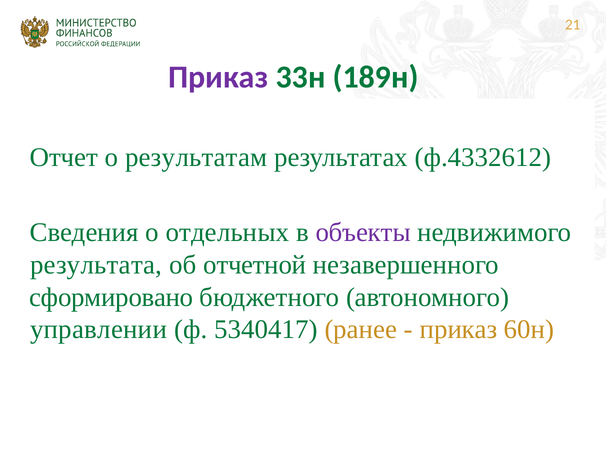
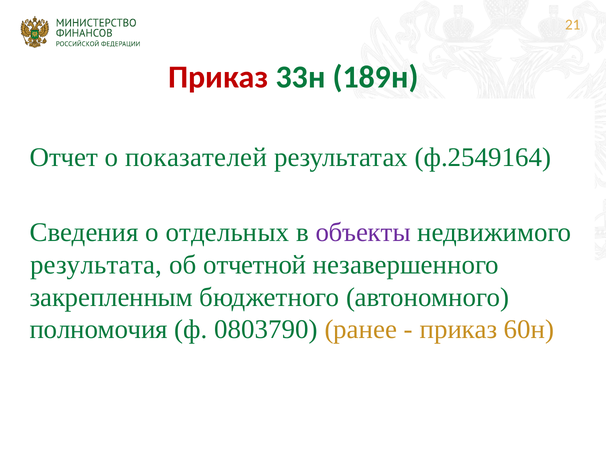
Приказ colour: purple -> red (218, 77)
результатам: результатам -> показателей (196, 157)
ф.4332612: ф.4332612 -> ф.2549164 (483, 157)
сформировано: сформировано -> закрепленным (111, 298)
управлении: управлении -> полномочия (99, 330)
5340417: 5340417 -> 0803790 (266, 330)
